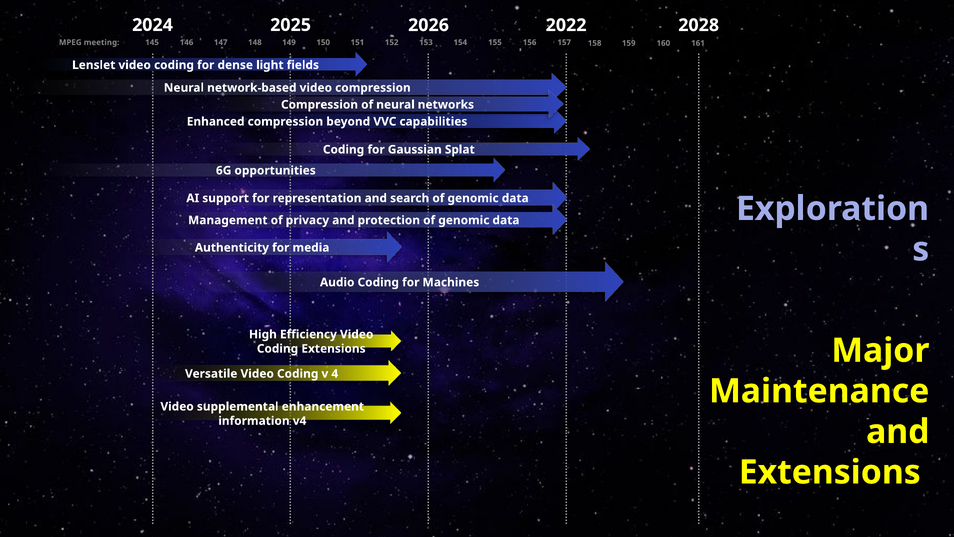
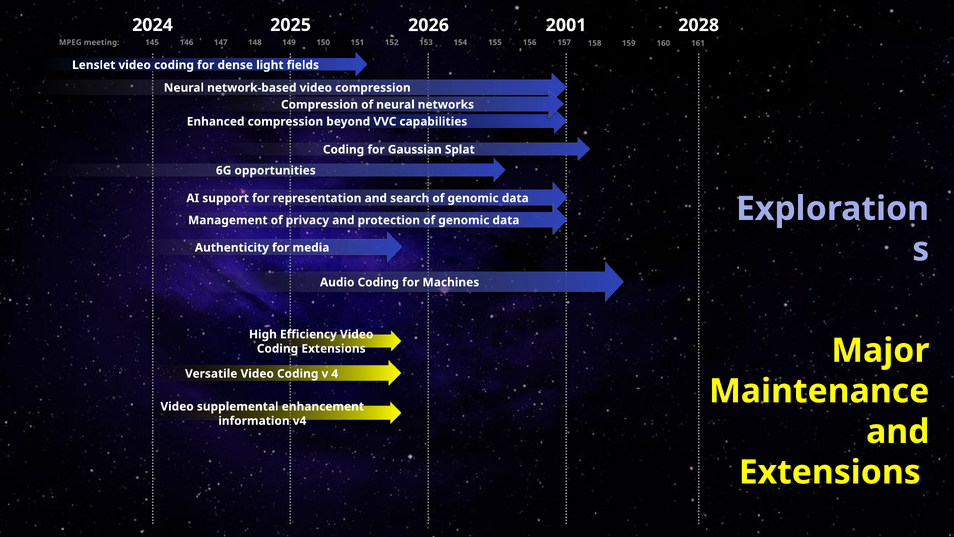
2022: 2022 -> 2001 (566, 25)
